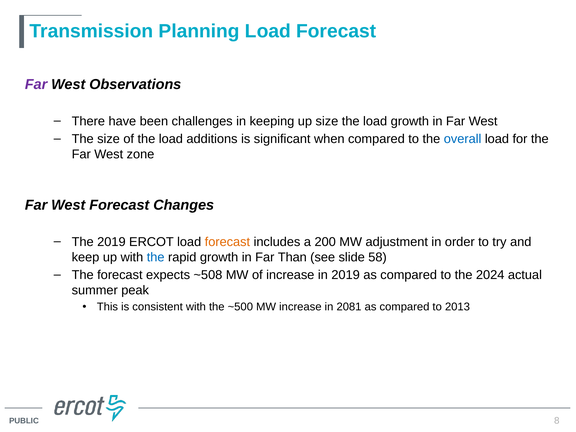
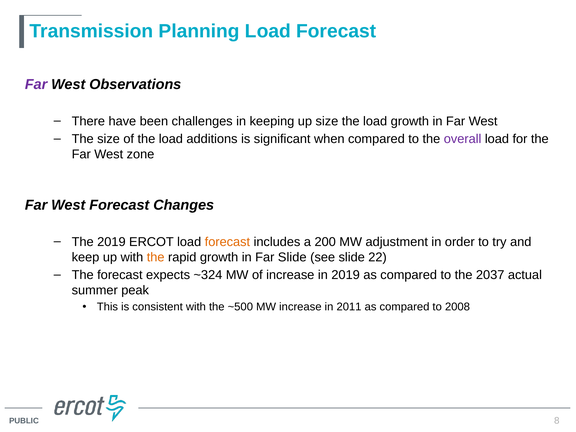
overall colour: blue -> purple (463, 139)
the colour: blue -> orange (156, 257)
Far Than: Than -> Slide (292, 257)
58: 58 -> 22 (378, 257)
~508: ~508 -> ~324 (208, 275)
2024: 2024 -> 2037 (490, 275)
2081: 2081 -> 2011 (349, 307)
2013: 2013 -> 2008 (457, 307)
